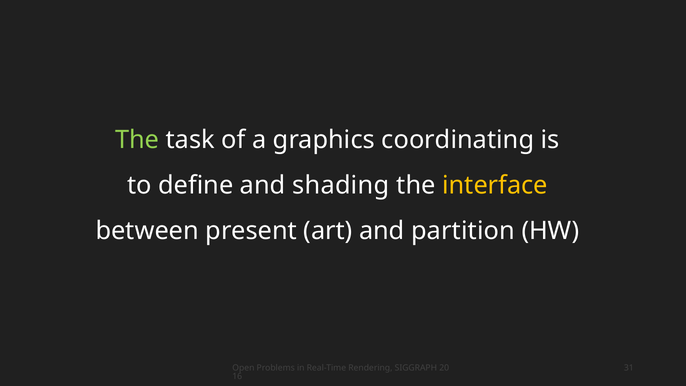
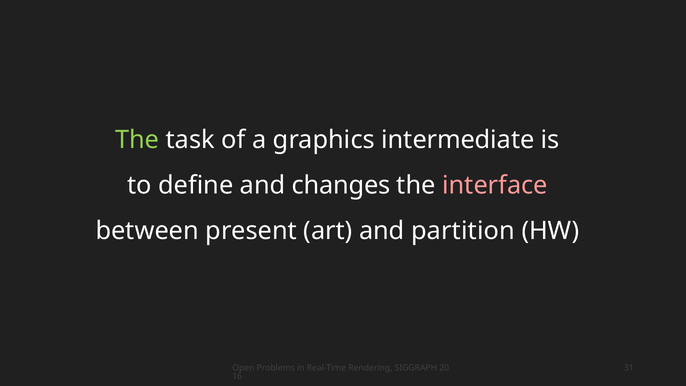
coordinating: coordinating -> intermediate (458, 140)
shading: shading -> changes (341, 185)
interface colour: yellow -> pink (495, 185)
